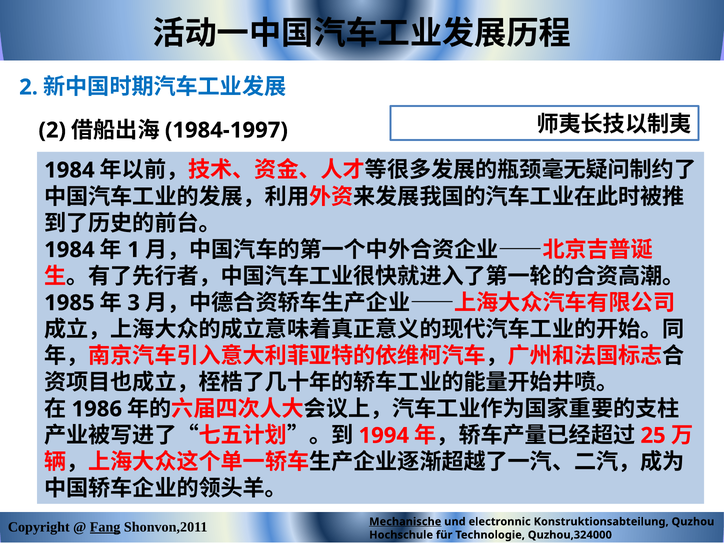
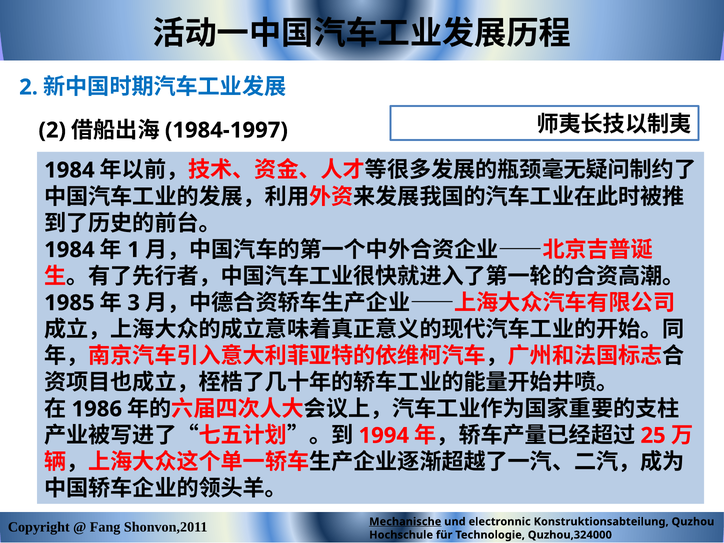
Fang underline: present -> none (105, 527)
